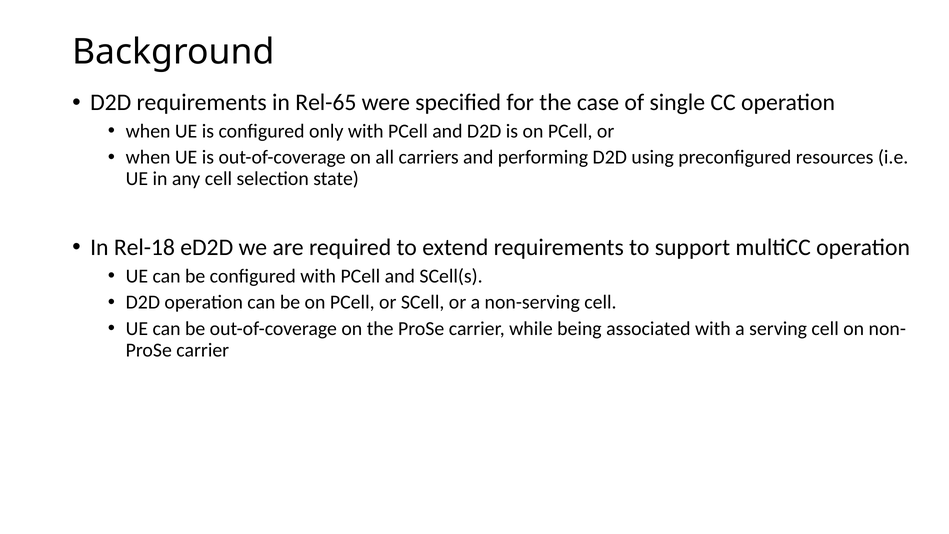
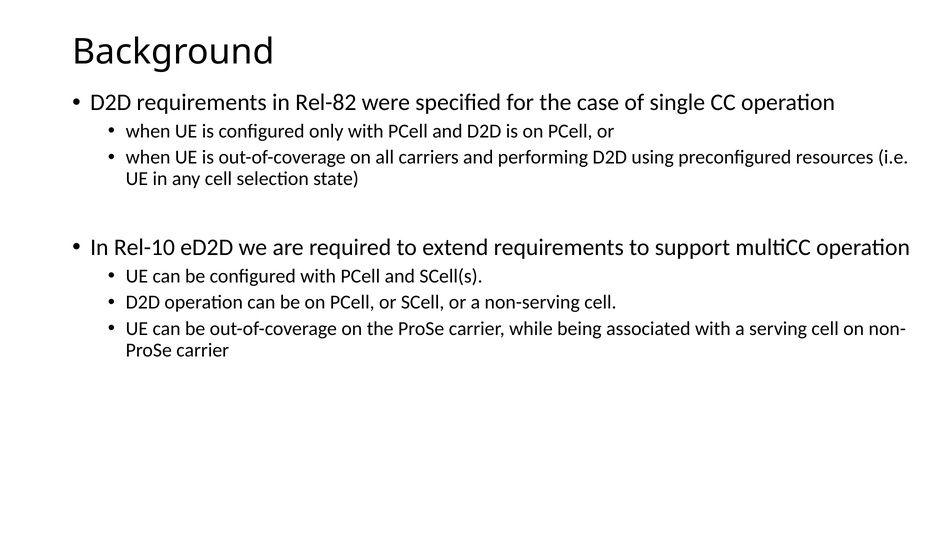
Rel-65: Rel-65 -> Rel-82 (326, 103)
Rel-18: Rel-18 -> Rel-10 (144, 248)
